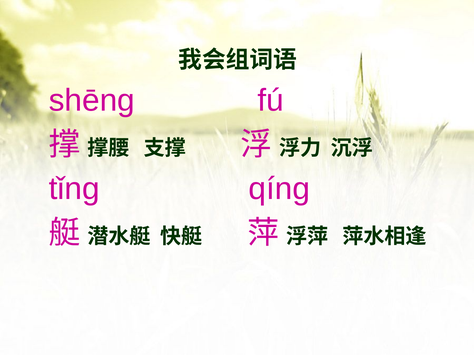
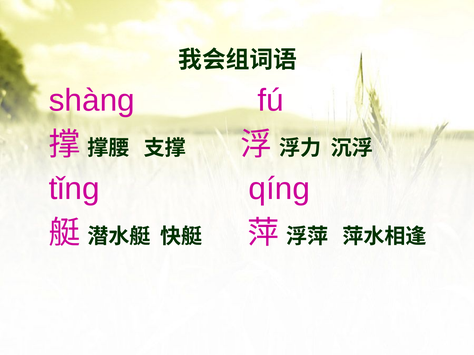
shēng: shēng -> shàng (92, 101)
